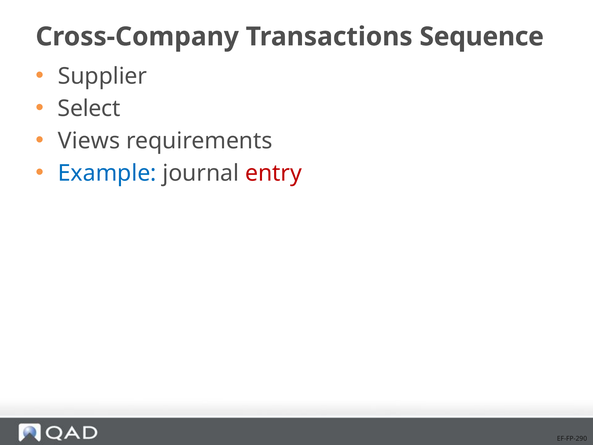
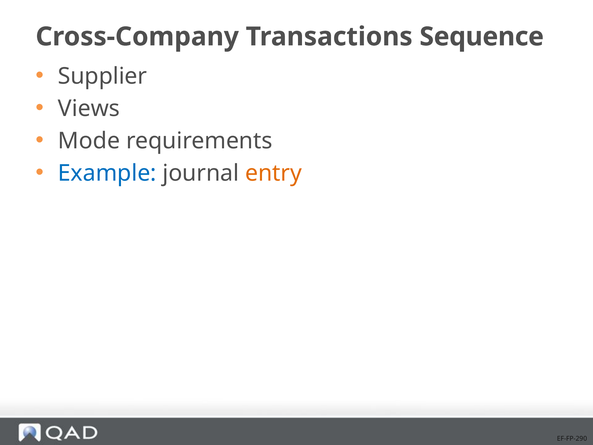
Select: Select -> Views (89, 109)
Views: Views -> Mode (89, 141)
entry colour: red -> orange (274, 173)
